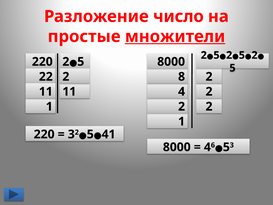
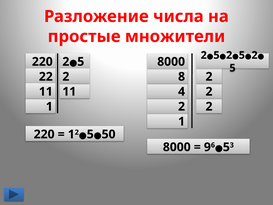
число: число -> числа (178, 16)
множители underline: present -> none (175, 36)
3: 3 -> 1 (71, 134)
41: 41 -> 50 (109, 134)
4: 4 -> 9 (207, 147)
